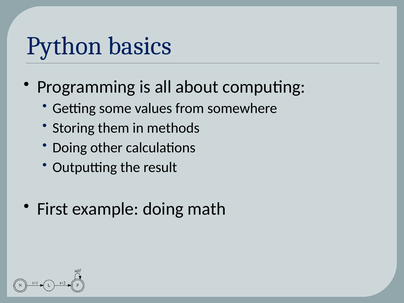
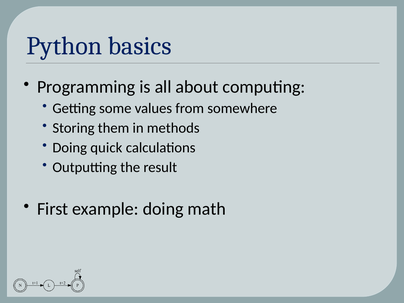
other: other -> quick (106, 148)
